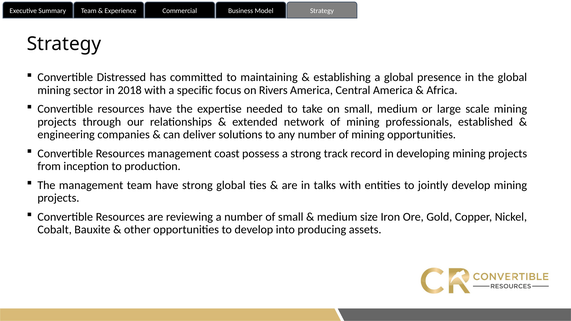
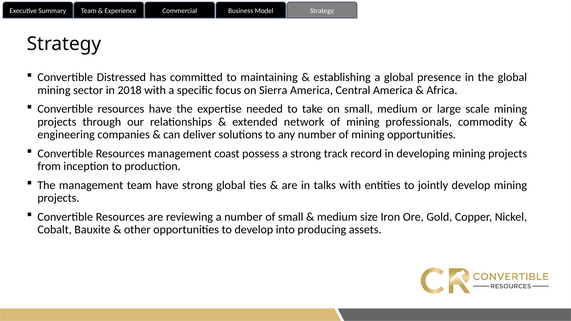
Rivers: Rivers -> Sierra (273, 90)
established: established -> commodity (485, 122)
